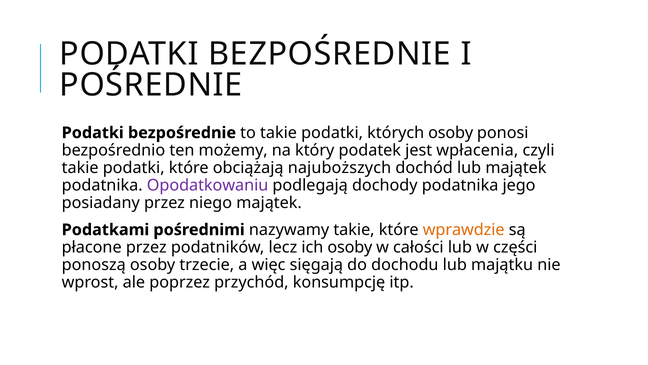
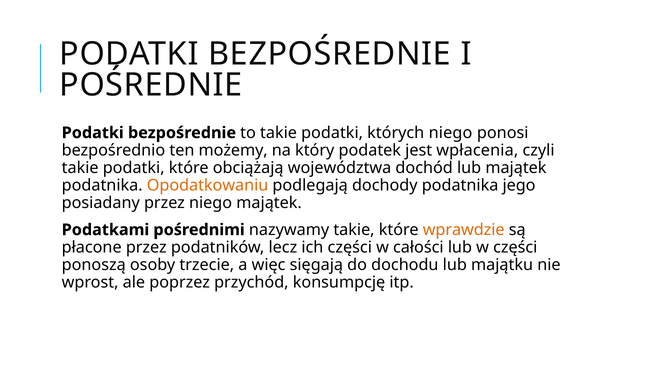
których osoby: osoby -> niego (451, 133)
najuboższych: najuboższych -> województwa (340, 168)
Opodatkowaniu colour: purple -> orange (208, 185)
ich osoby: osoby -> części (350, 247)
